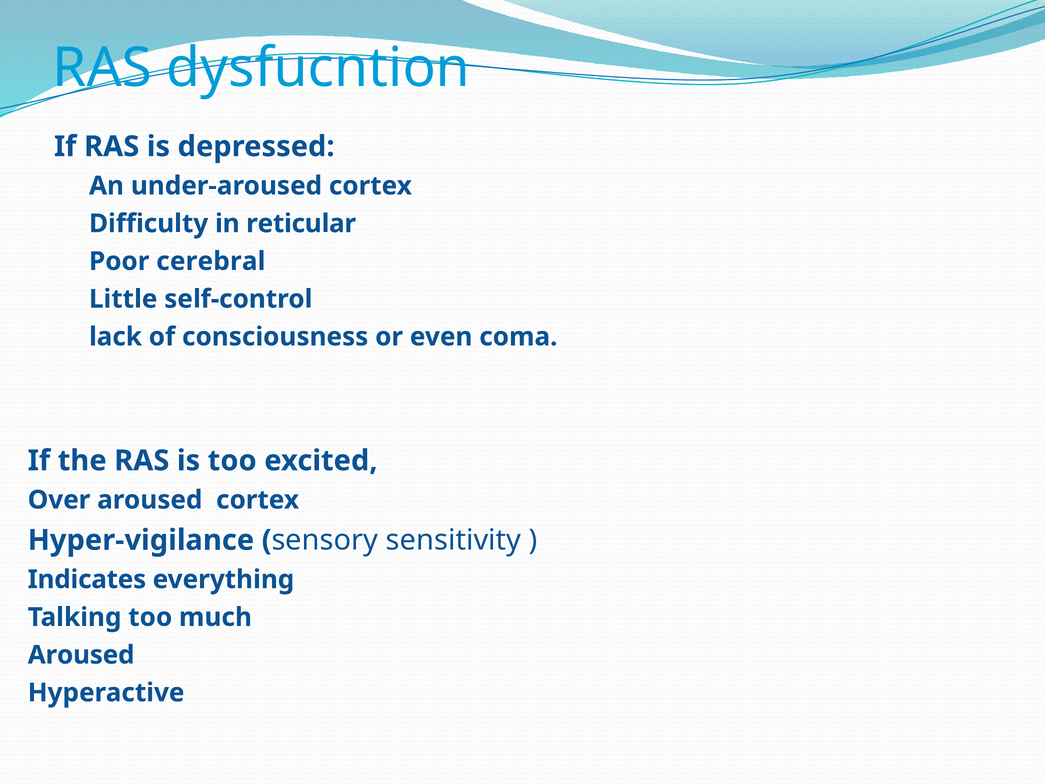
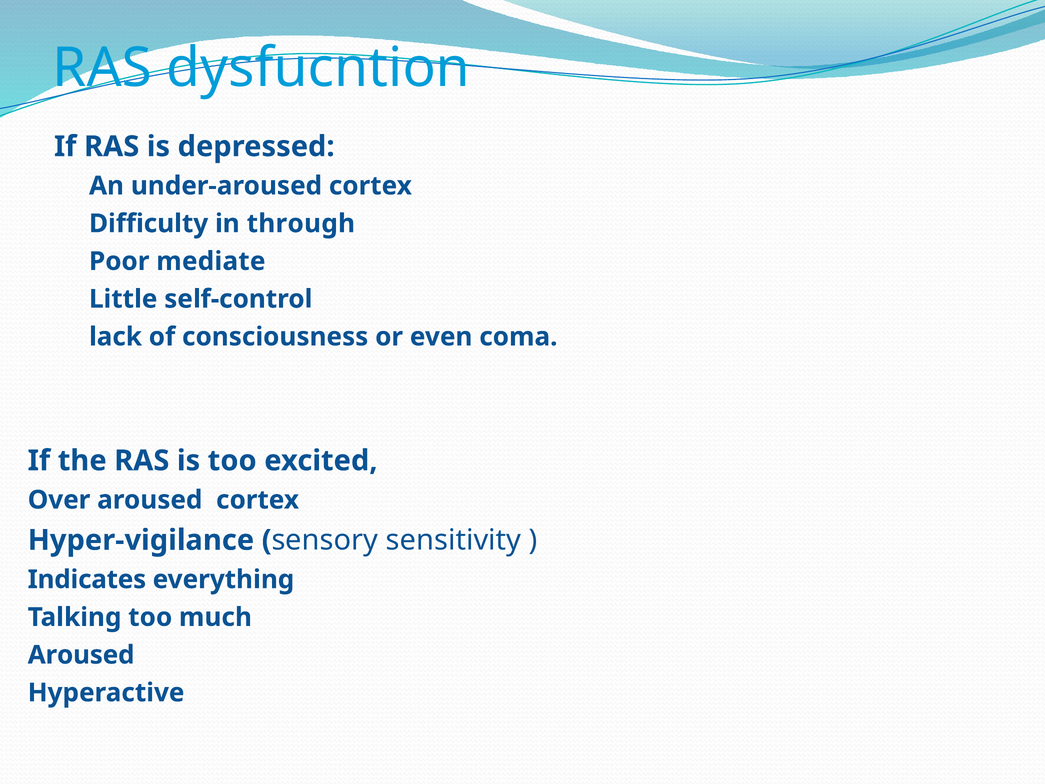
reticular: reticular -> through (301, 224)
cerebral: cerebral -> mediate (211, 261)
